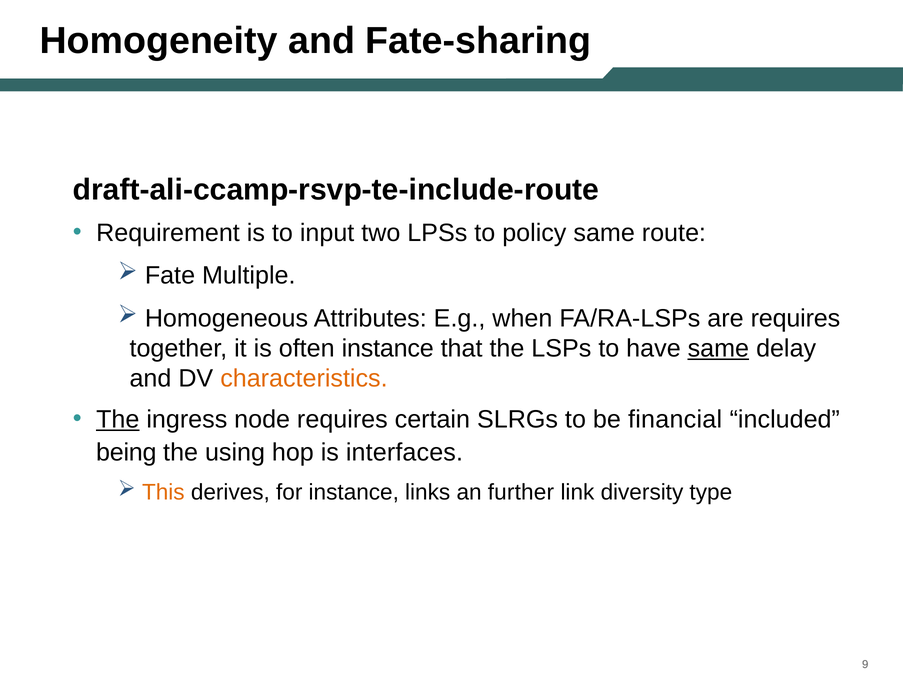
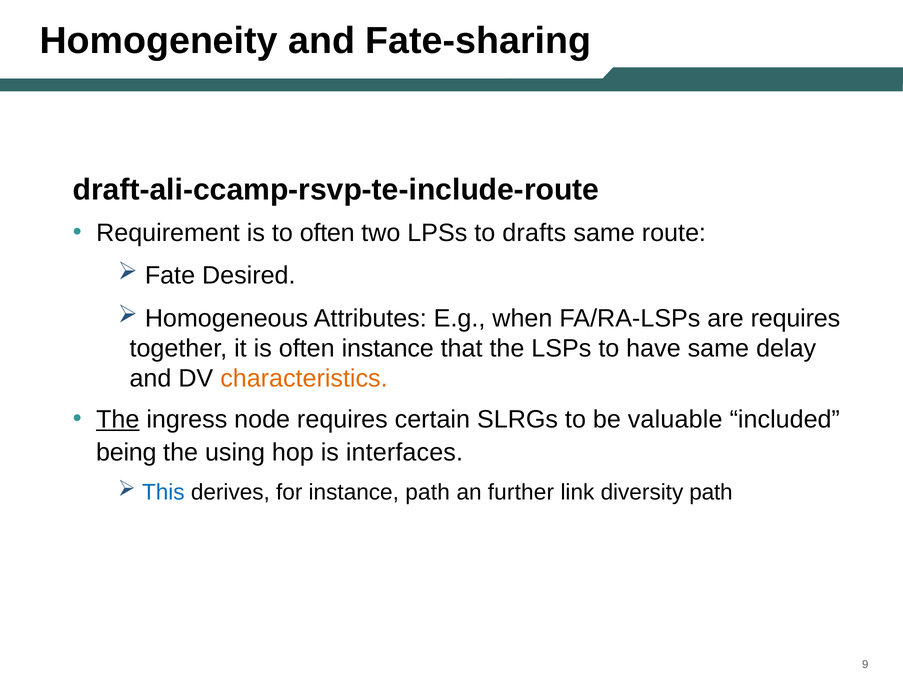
to input: input -> often (327, 233)
policy: policy -> drafts (534, 233)
Multiple: Multiple -> Desired (249, 275)
same underline: present -> none (718, 348)
financial: financial -> valuable (675, 419)
This colour: orange -> blue (163, 492)
instance links: links -> path (428, 492)
diversity type: type -> path (711, 492)
